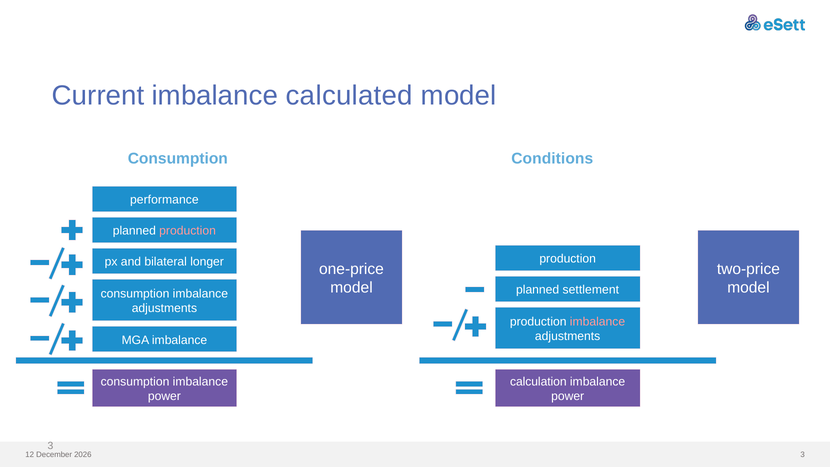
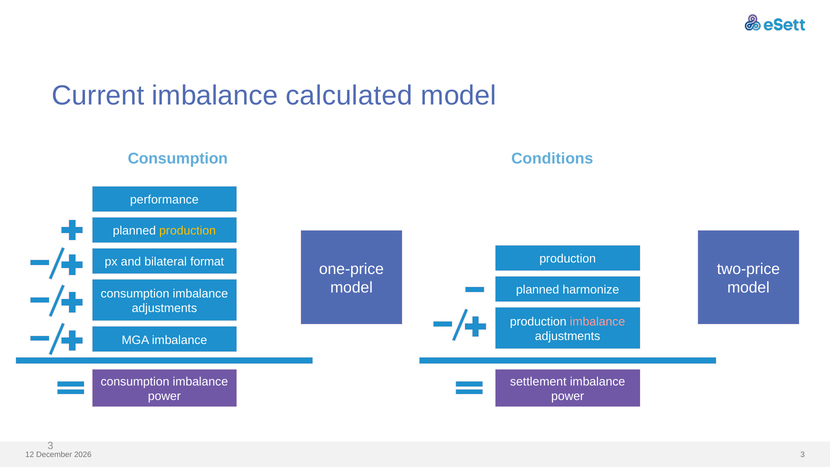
production colour: pink -> yellow (188, 231)
longer: longer -> format (207, 262)
settlement: settlement -> harmonize (591, 290)
calculation: calculation -> settlement (538, 382)
